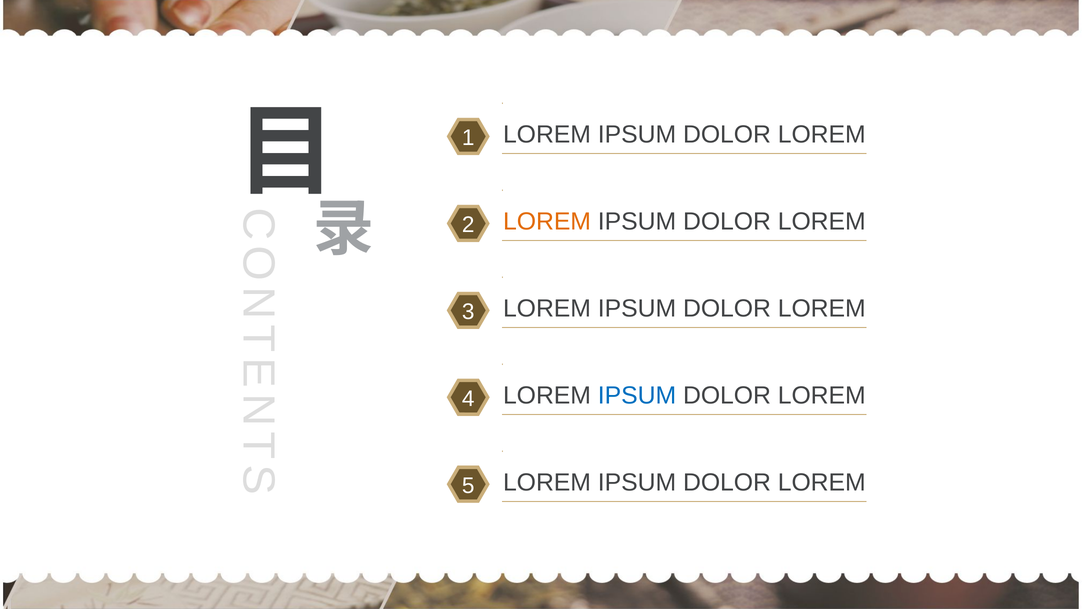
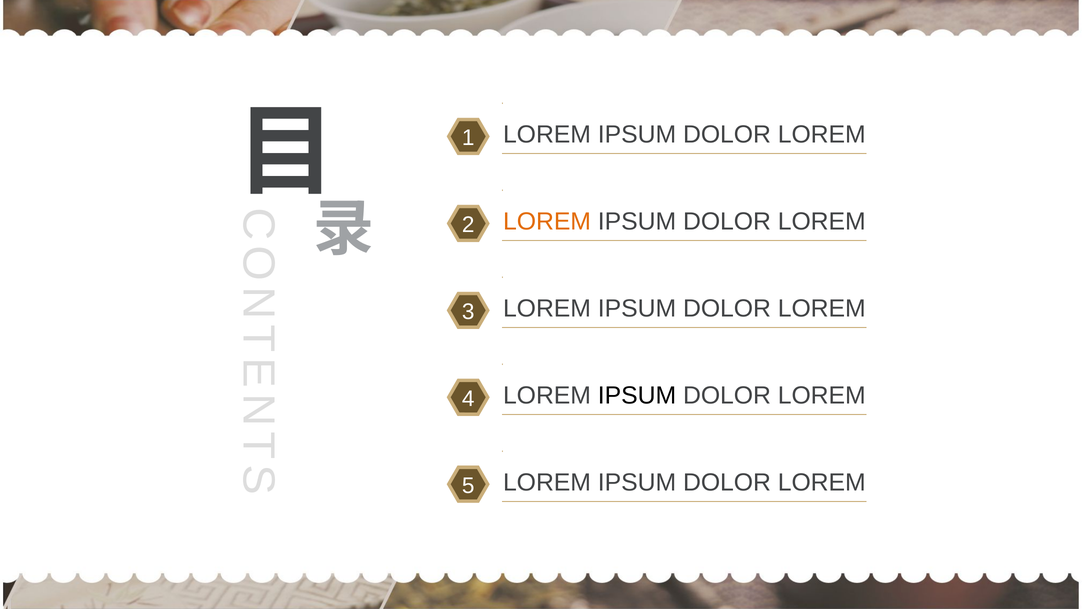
IPSUM colour: blue -> black (637, 395)
